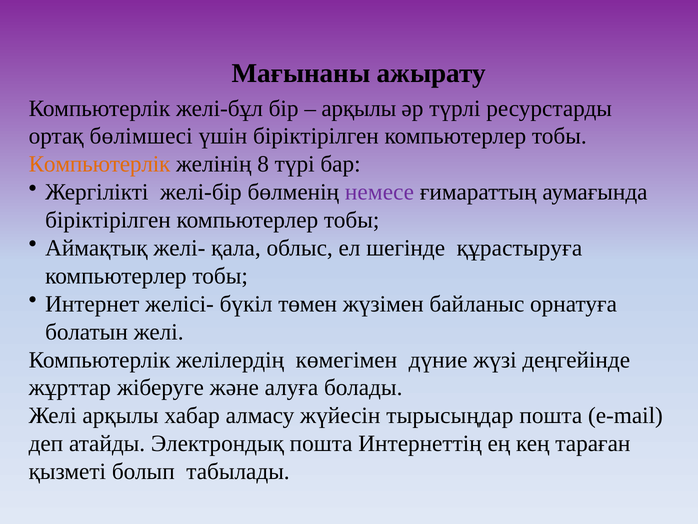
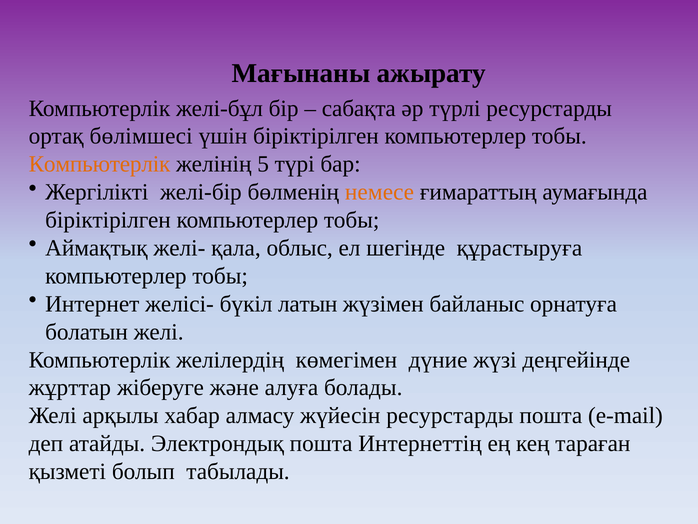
арқылы: арқылы -> сабақта (359, 108)
8: 8 -> 5 (263, 164)
немесе colour: purple -> orange (379, 192)
төмен: төмен -> латын (308, 304)
жүйесін тырысыңдар: тырысыңдар -> ресурстарды (450, 415)
